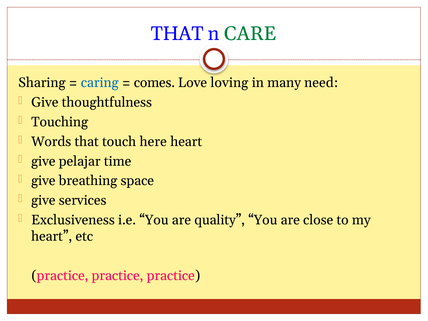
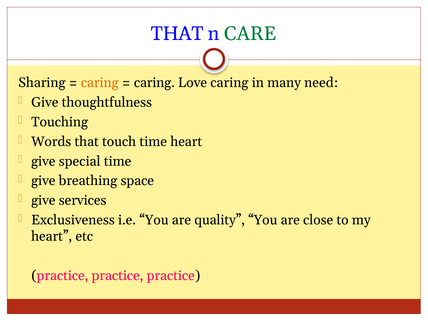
caring colour: blue -> orange (100, 83)
comes: comes -> caring (154, 83)
Love loving: loving -> caring (229, 83)
touch here: here -> time (153, 142)
pelajar: pelajar -> special (80, 161)
